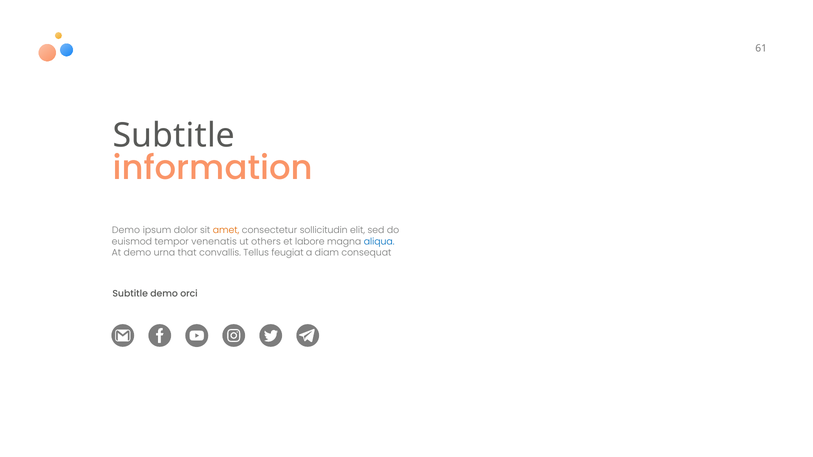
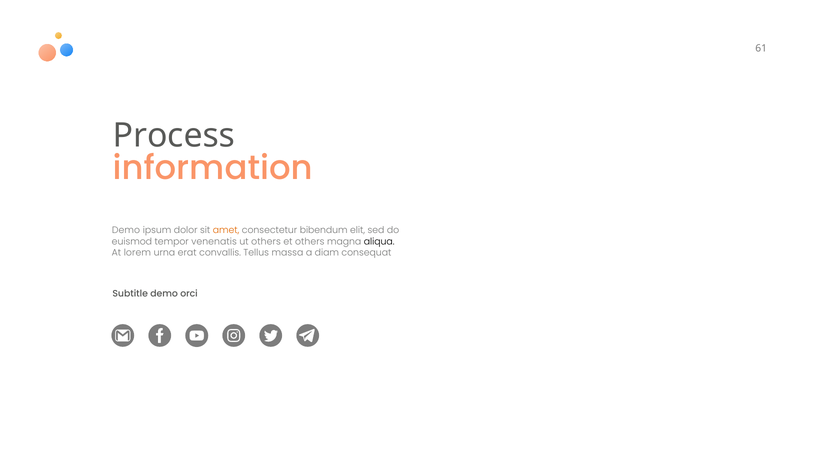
Subtitle: Subtitle -> Process (174, 136)
sollicitudin: sollicitudin -> bibendum (324, 231)
et labore: labore -> others (310, 242)
aliqua colour: blue -> black (379, 242)
At demo: demo -> lorem (137, 253)
that: that -> erat (187, 253)
feugiat: feugiat -> massa (287, 253)
